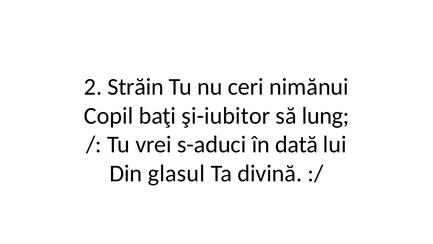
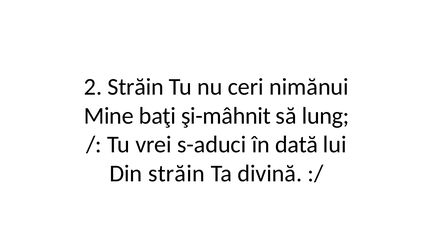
Copil: Copil -> Mine (109, 116)
şi-iubitor: şi-iubitor -> şi-mâhnit (226, 116)
Din glasul: glasul -> străin (176, 173)
